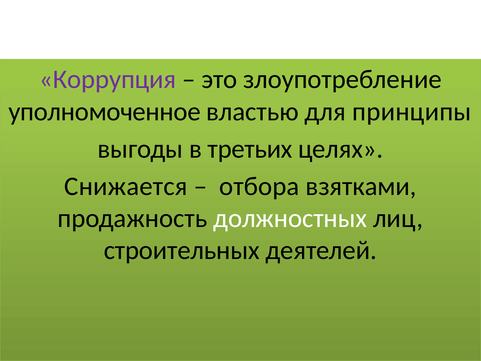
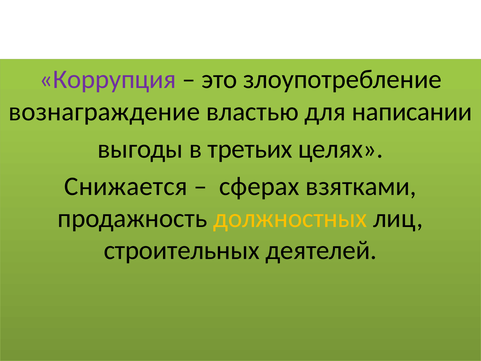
уполномоченное: уполномоченное -> вознаграждение (104, 111)
принципы: принципы -> написании (412, 111)
отбора: отбора -> сферах (259, 186)
должностных colour: white -> yellow (290, 218)
